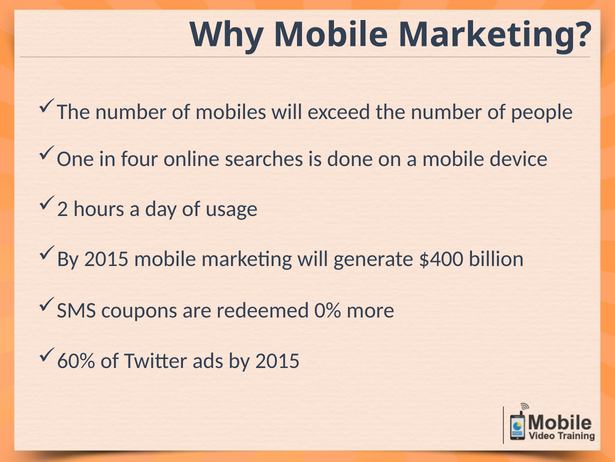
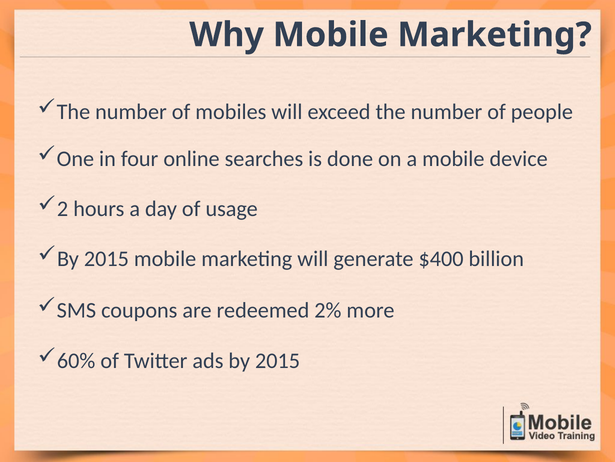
0%: 0% -> 2% (328, 310)
